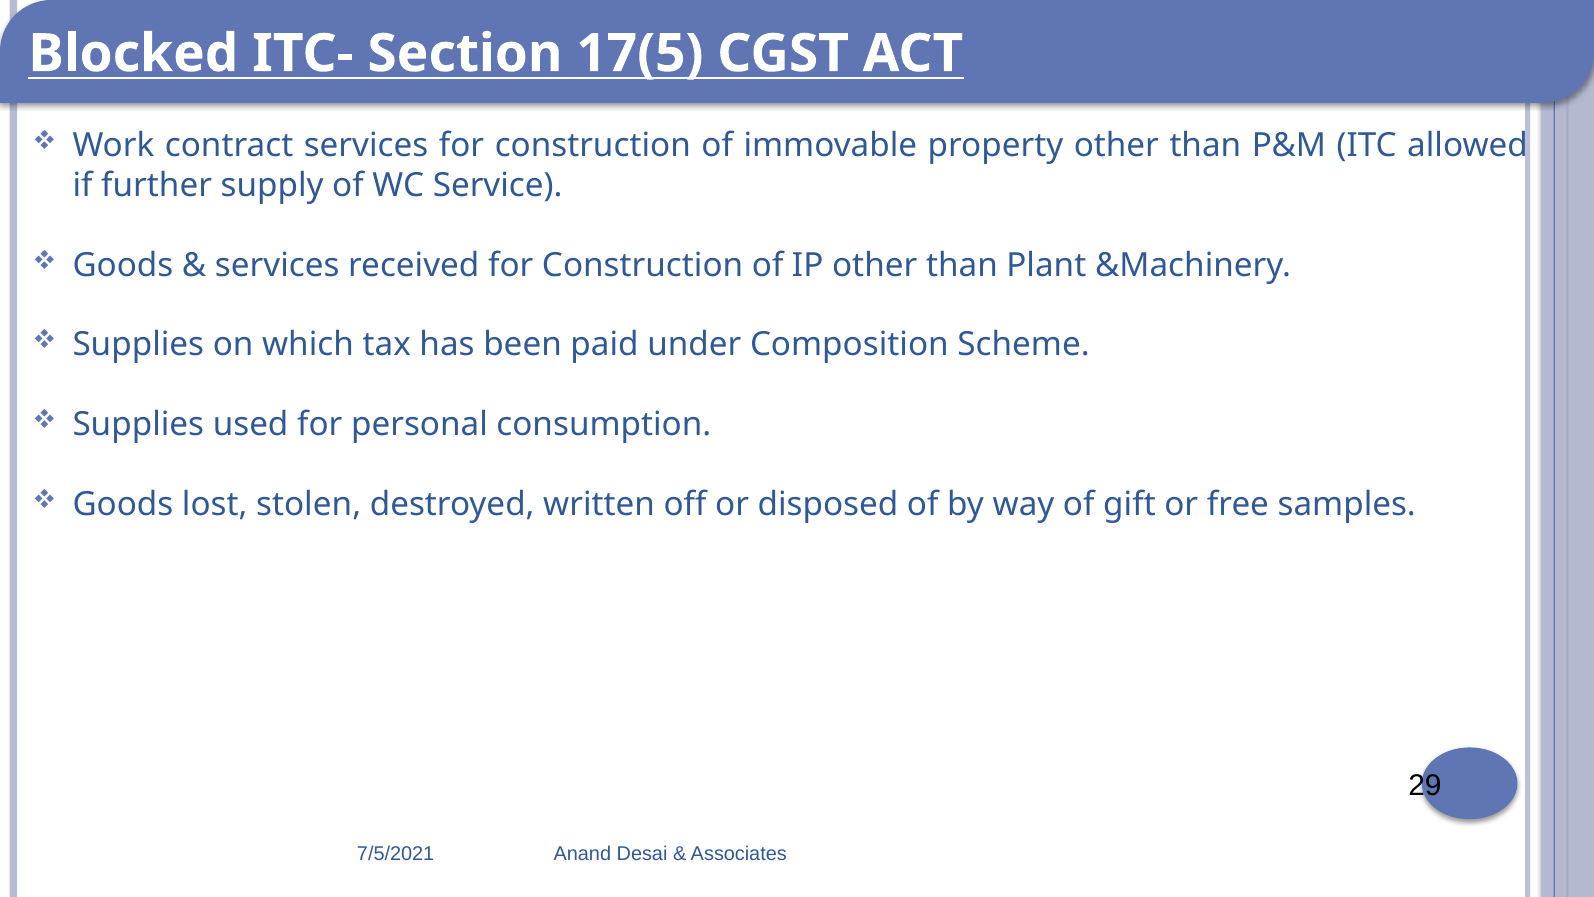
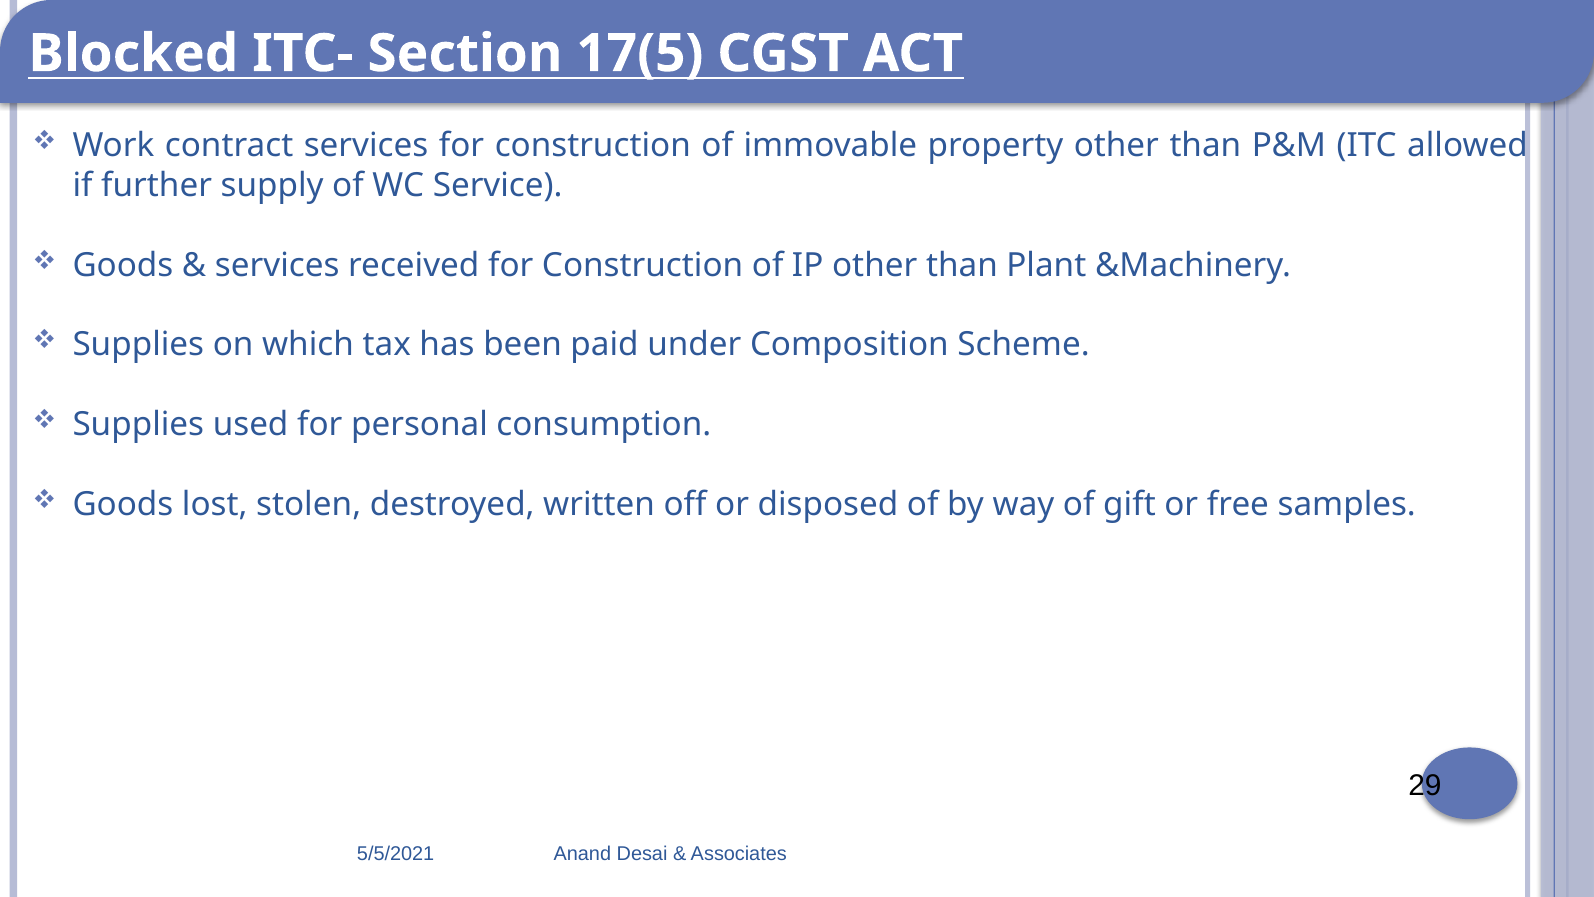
7/5/2021: 7/5/2021 -> 5/5/2021 (396, 853)
